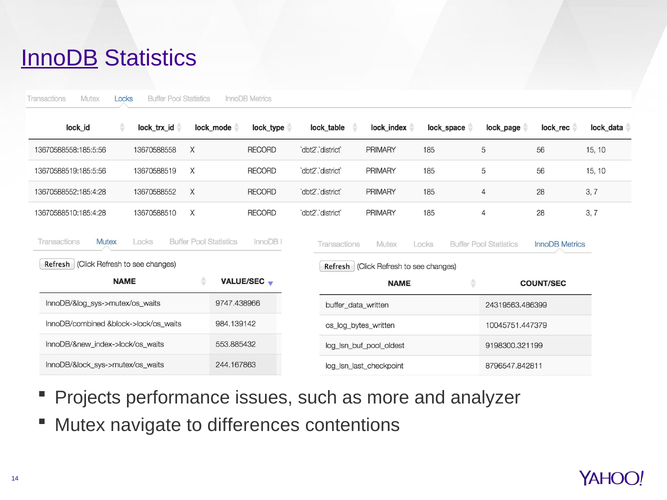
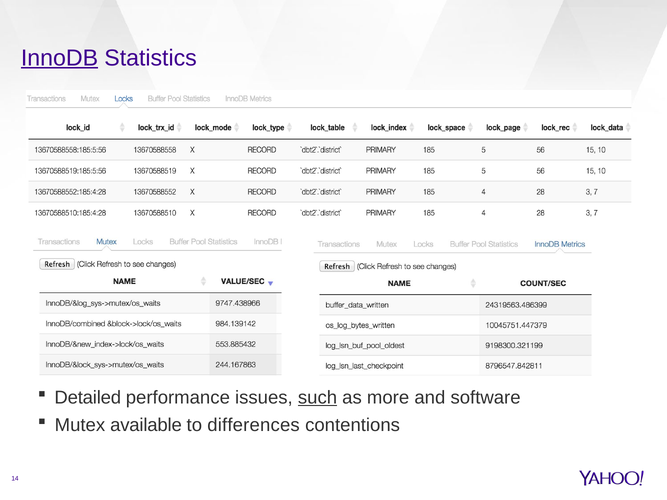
Projects: Projects -> Detailed (88, 398)
such underline: none -> present (318, 398)
analyzer: analyzer -> software (486, 398)
navigate: navigate -> available (146, 425)
